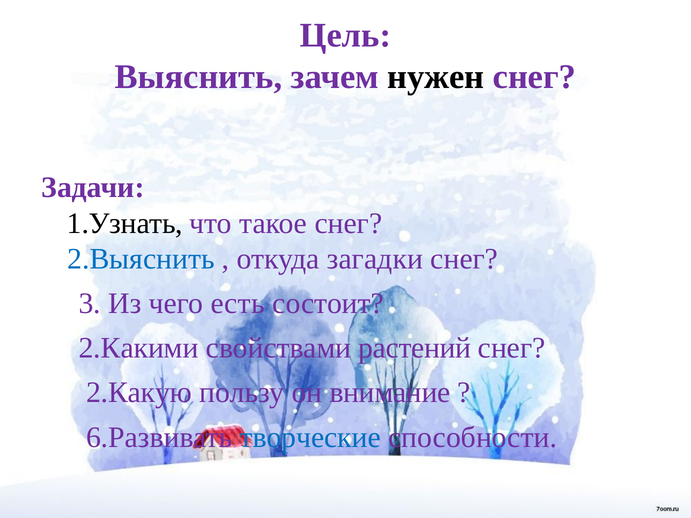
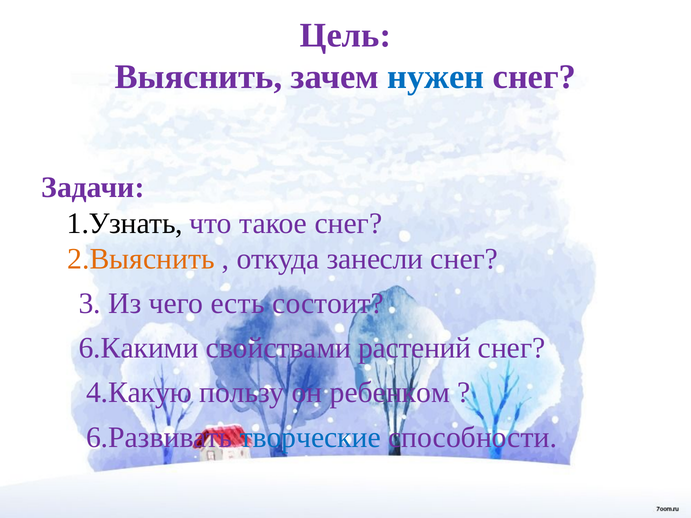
нужен colour: black -> blue (436, 77)
2.Выяснить colour: blue -> orange (141, 259)
загадки: загадки -> занесли (375, 259)
2.Какими: 2.Какими -> 6.Какими (139, 348)
2.Какую: 2.Какую -> 4.Какую (139, 393)
внимание: внимание -> ребенком (390, 393)
